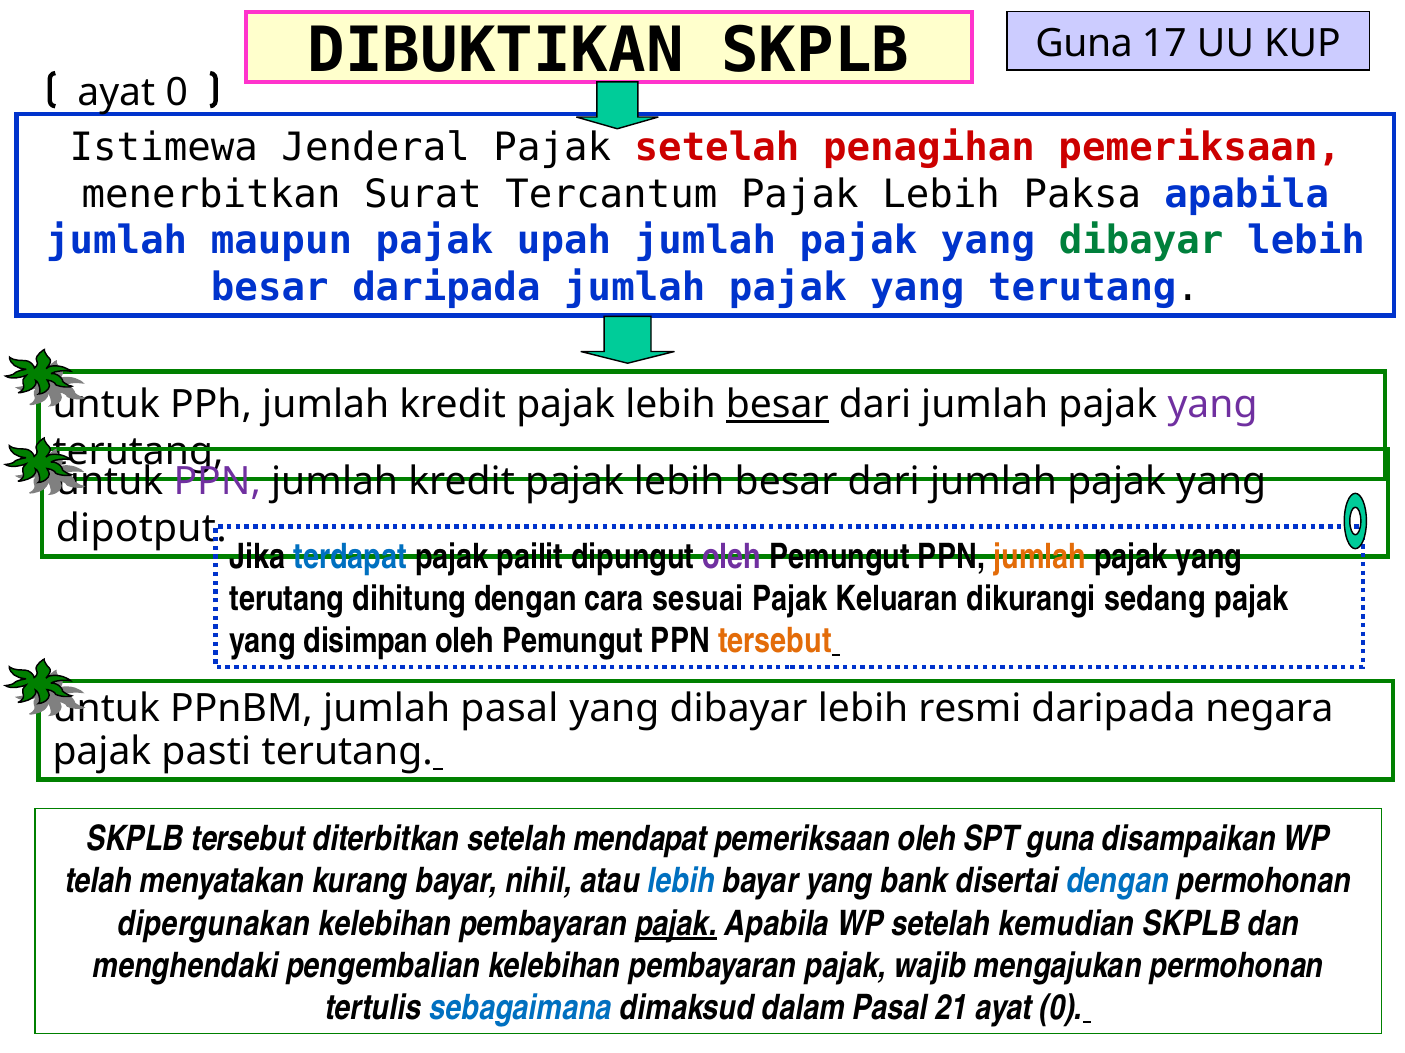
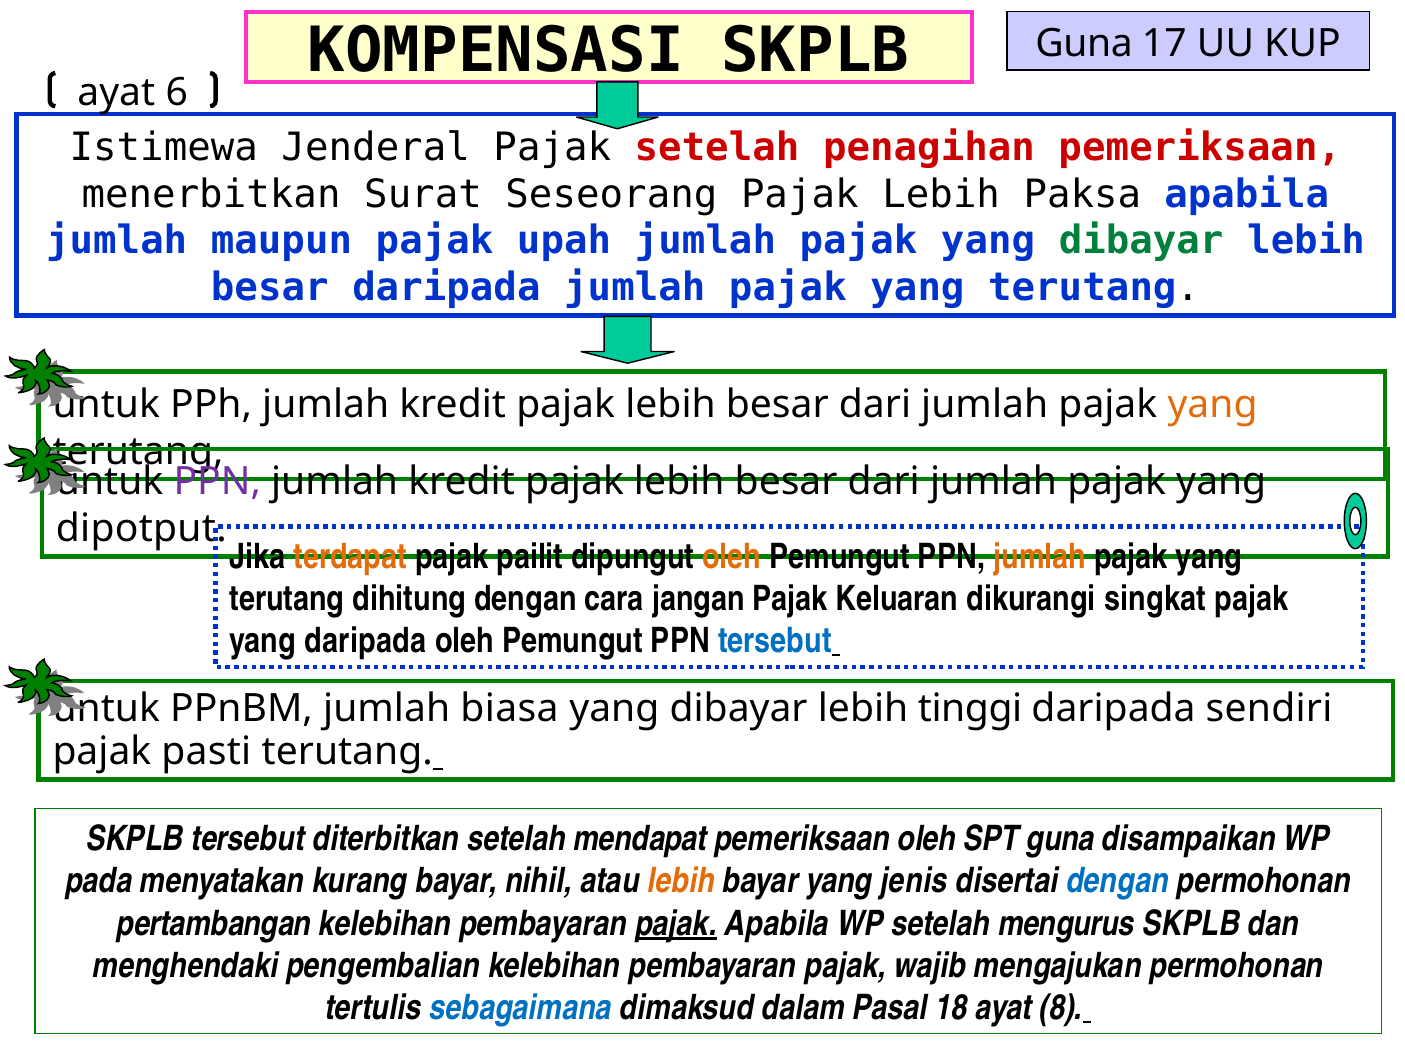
DIBUKTIKAN: DIBUKTIKAN -> KOMPENSASI (496, 51)
0: 0 -> 6 (177, 92)
Tercantum: Tercantum -> Seseorang (611, 194)
besar underline: present -> none (777, 405)
yang colour: purple -> orange (1213, 405)
terdapat colour: blue -> orange (350, 557)
oleh colour: purple -> orange (732, 557)
sesuai: sesuai -> jangan (698, 600)
sedang: sedang -> singkat (1155, 600)
yang disimpan: disimpan -> daripada (366, 642)
tersebut colour: orange -> blue (775, 642)
jumlah pasal: pasal -> biasa (509, 710)
resmi: resmi -> tinggi (970, 710)
negara: negara -> sendiri (1269, 710)
telah: telah -> pada (99, 882)
lebih colour: blue -> orange (681, 882)
bank: bank -> jenis (914, 882)
dipergunakan: dipergunakan -> pertambangan (214, 924)
kemudian: kemudian -> mengurus (1066, 924)
21: 21 -> 18 (952, 1008)
0: 0 -> 8 (1061, 1008)
